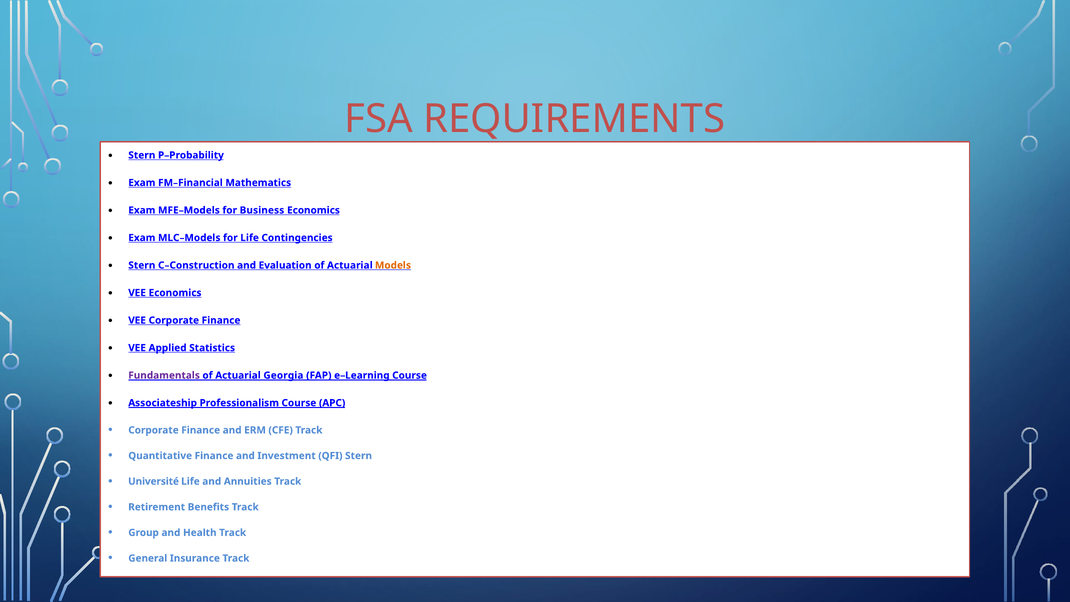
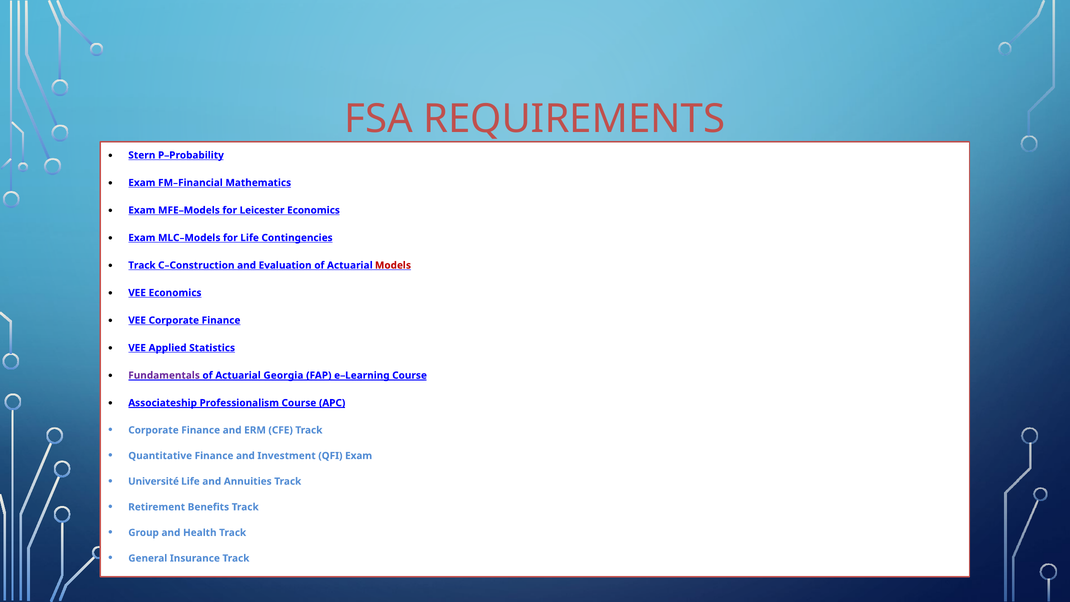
Business: Business -> Leicester (262, 210)
Stern: Stern -> Track (142, 265)
Models colour: orange -> red (393, 265)
QFI Stern: Stern -> Exam (359, 456)
